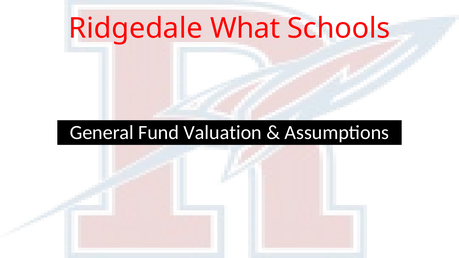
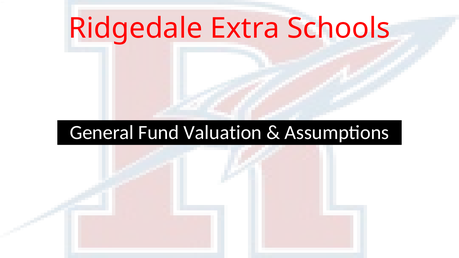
What: What -> Extra (245, 29)
